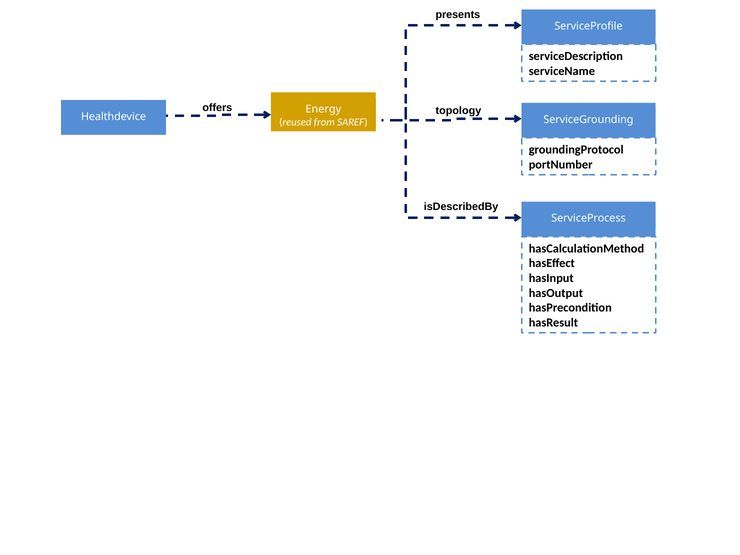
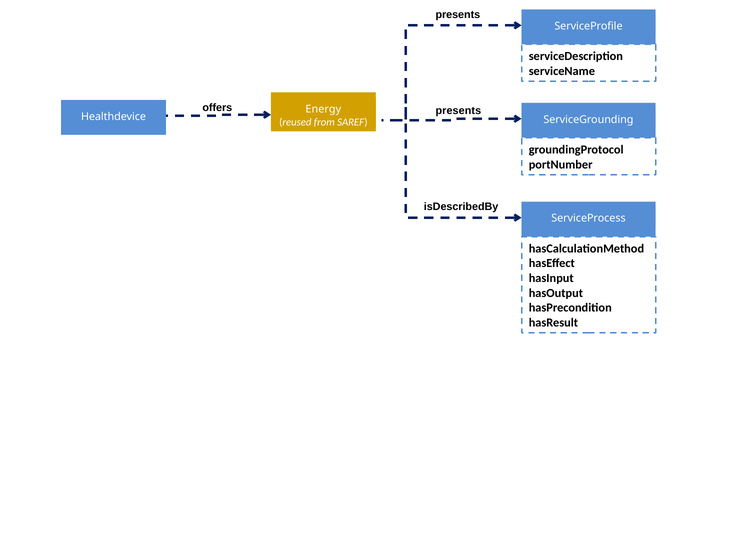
topology: topology -> presents (458, 110)
